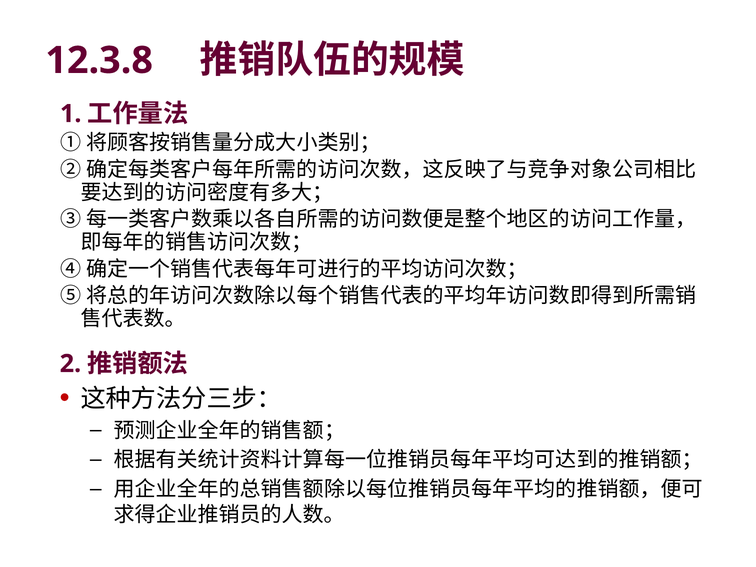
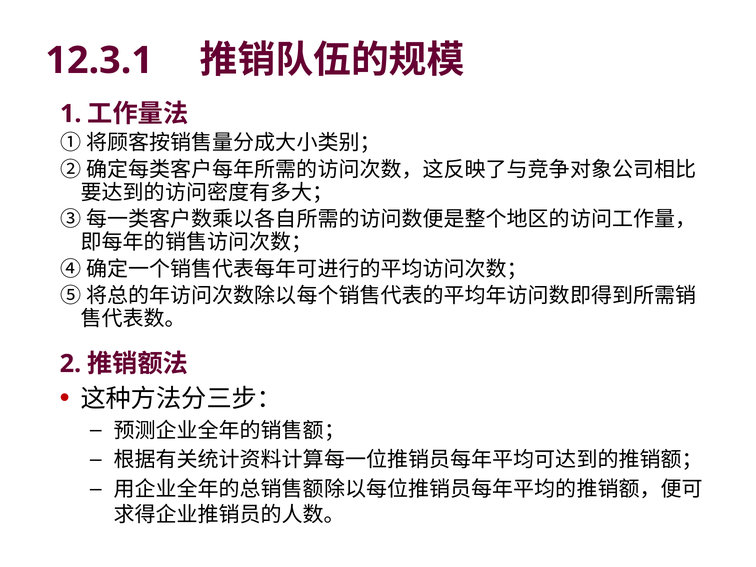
12.3.8: 12.3.8 -> 12.3.1 (99, 60)
